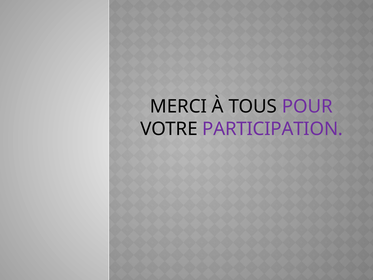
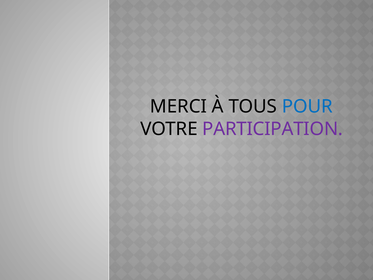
POUR colour: purple -> blue (307, 106)
